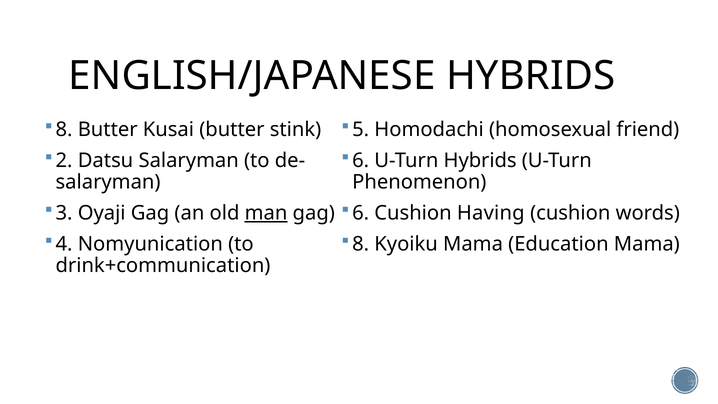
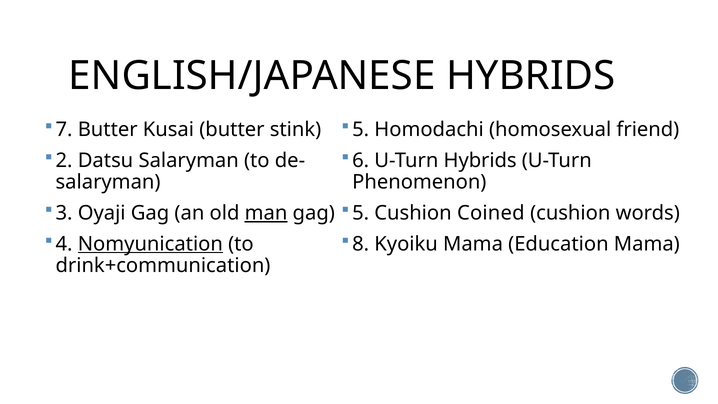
8: 8 -> 7 (64, 130)
6: 6 -> 5 (361, 213)
Having: Having -> Coined (491, 213)
Nomyunication underline: none -> present (150, 244)
